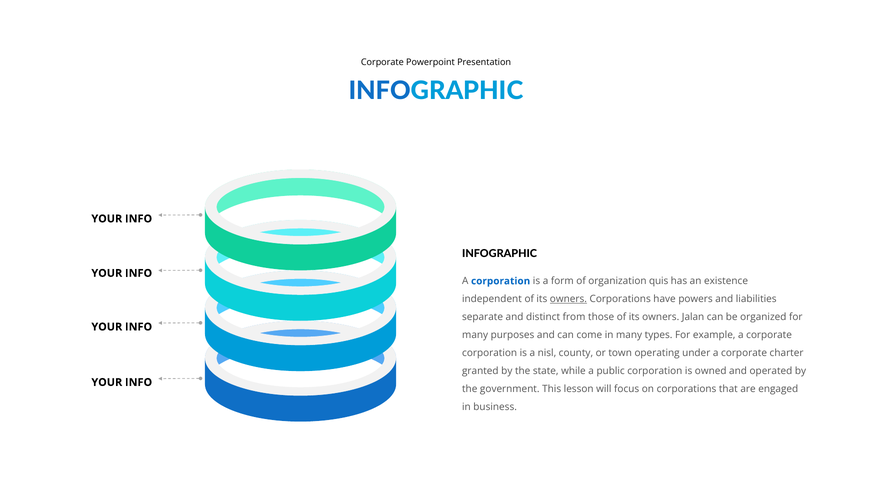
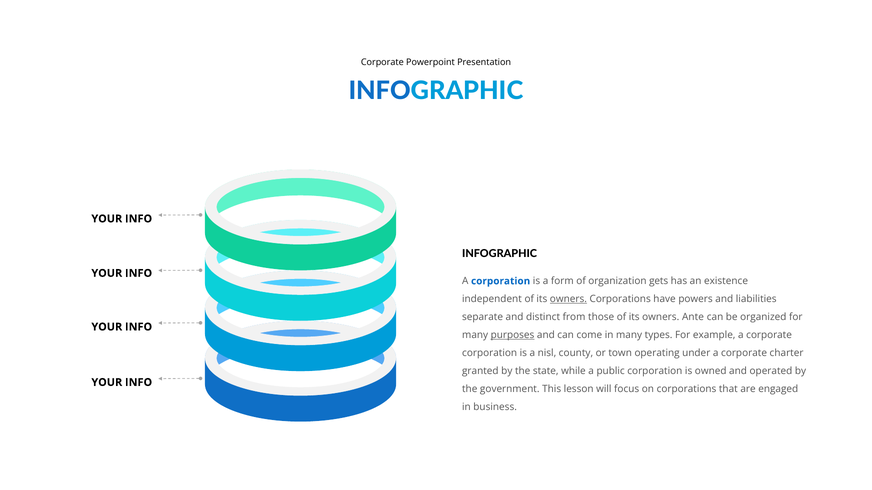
quis: quis -> gets (659, 281)
Jalan: Jalan -> Ante (693, 317)
purposes underline: none -> present (513, 335)
